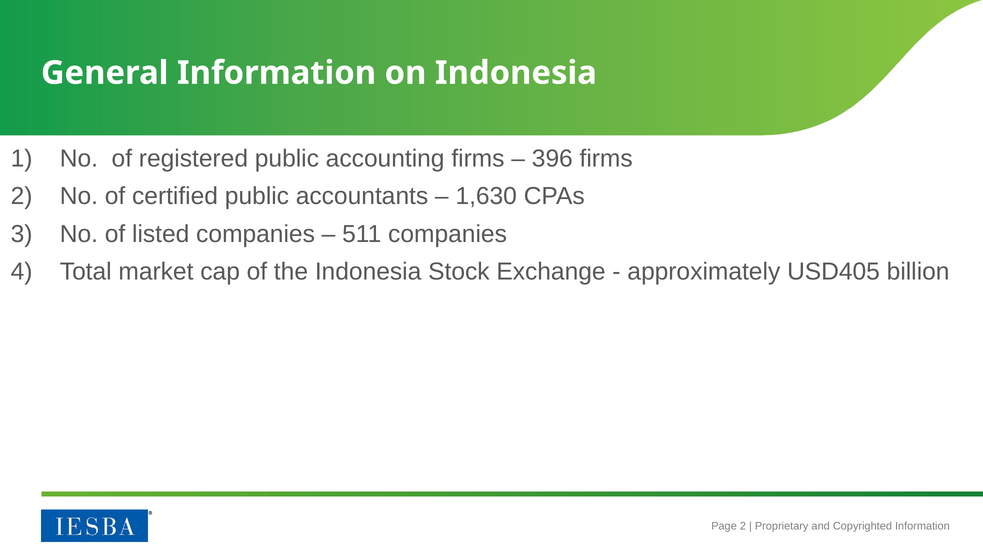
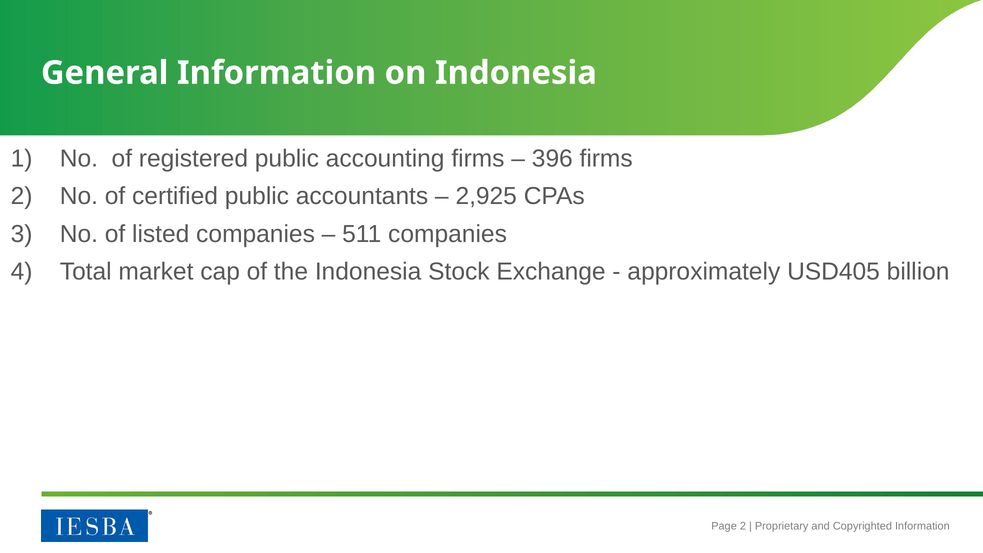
1,630: 1,630 -> 2,925 (486, 196)
